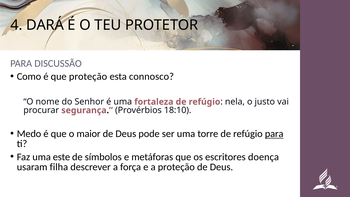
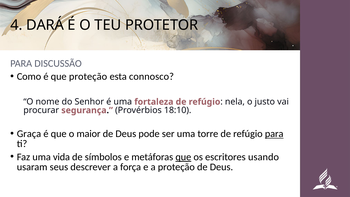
Medo: Medo -> Graça (29, 134)
este: este -> vida (61, 157)
que underline: none -> present (183, 157)
doença: doença -> usando (263, 157)
filha: filha -> seus (59, 167)
